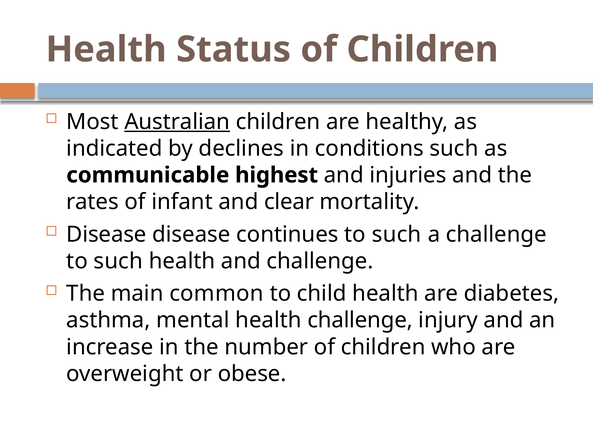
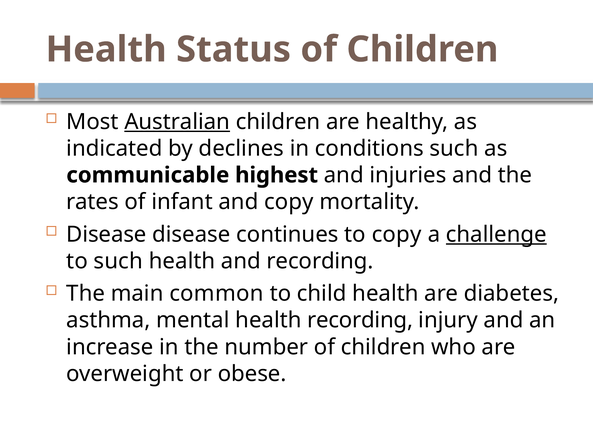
and clear: clear -> copy (289, 202)
continues to such: such -> copy (397, 234)
challenge underline: none -> present (496, 234)
and challenge: challenge -> recording (320, 261)
health challenge: challenge -> recording (360, 320)
